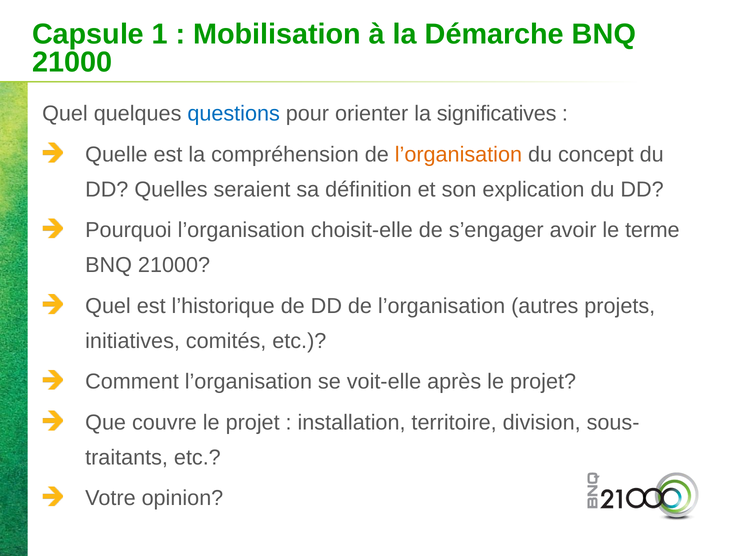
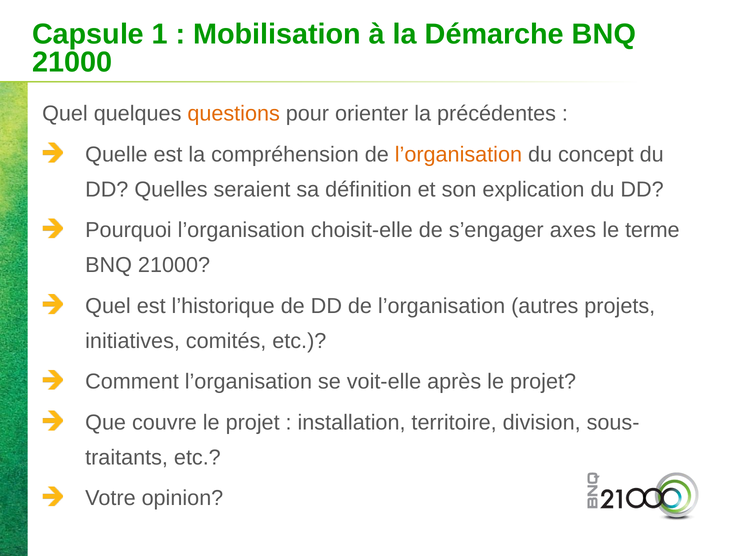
questions colour: blue -> orange (234, 114)
significatives: significatives -> précédentes (497, 114)
avoir: avoir -> axes (573, 230)
